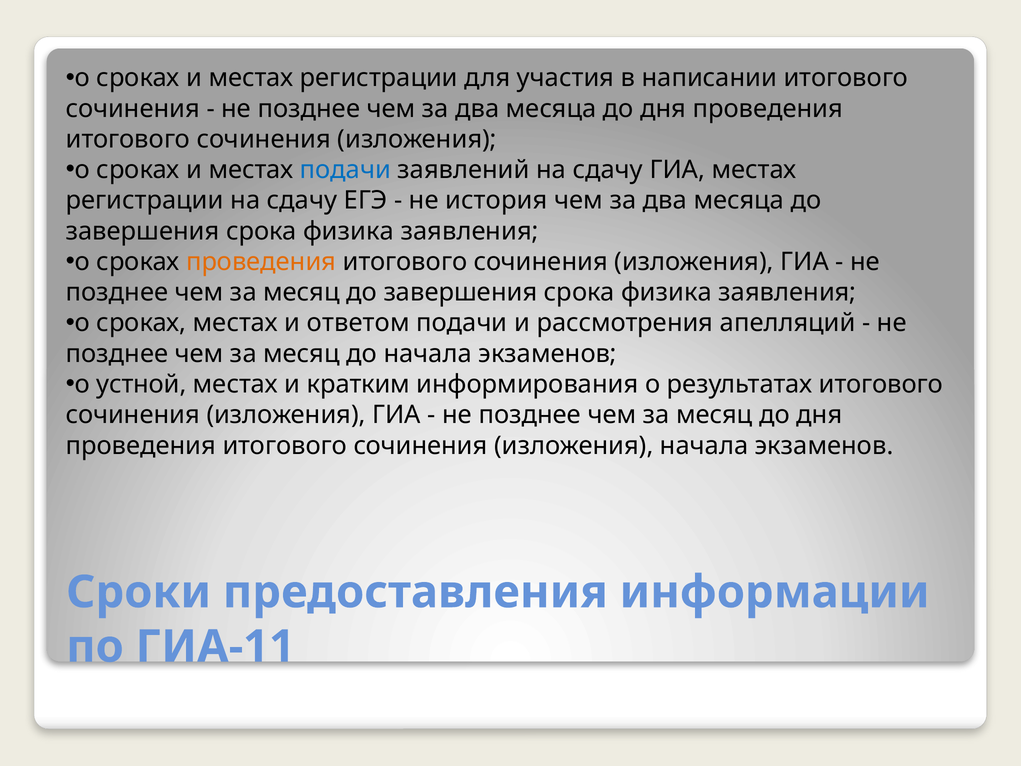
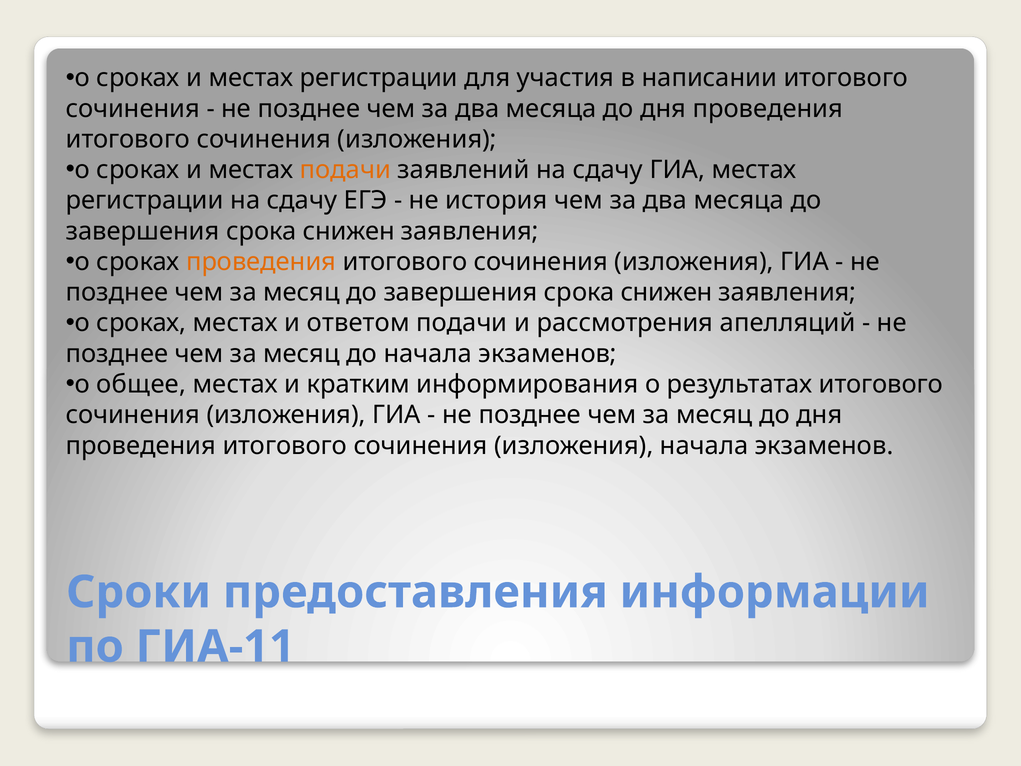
подачи colour: blue -> orange (345, 170)
физика: физика -> снижен (349, 231)
физика: физика -> снижен (667, 292)
устной: устной -> общее (141, 384)
